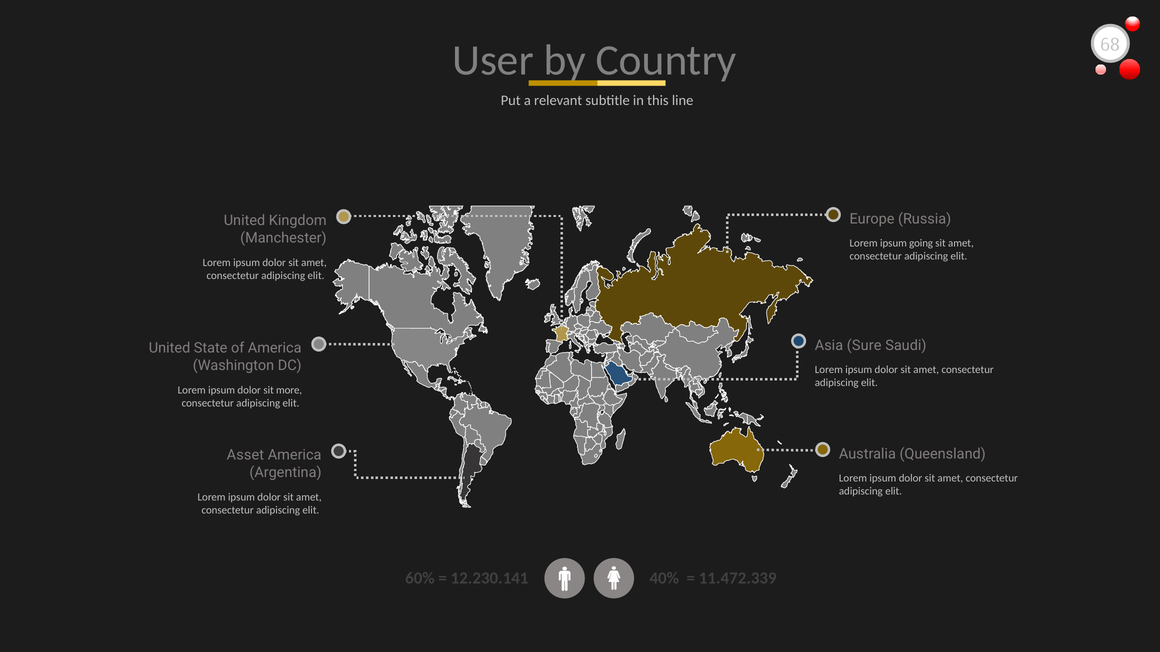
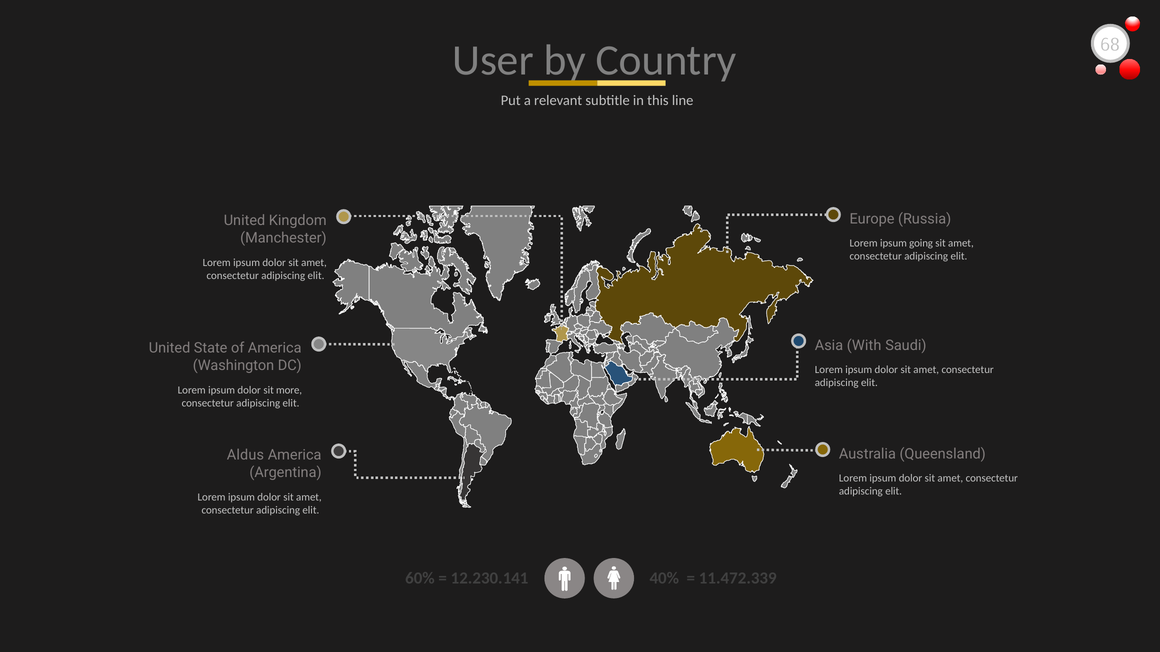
Sure: Sure -> With (864, 346)
Asset: Asset -> Aldus (245, 455)
